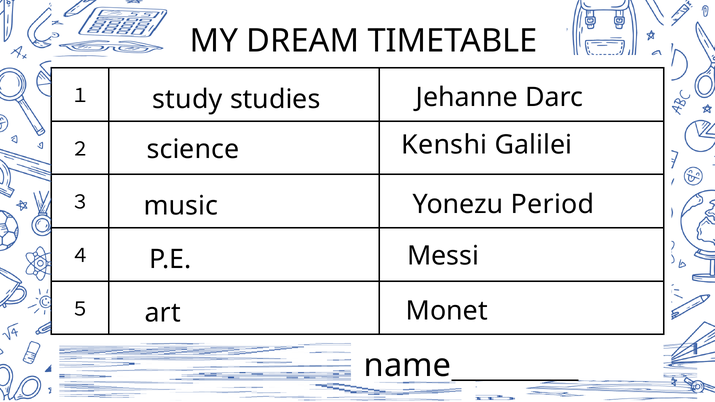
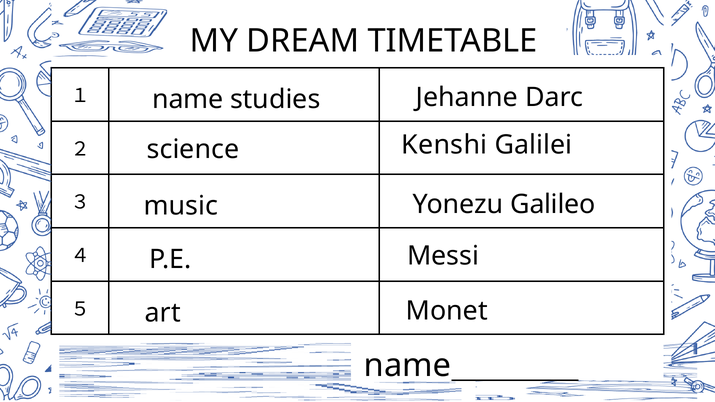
study: study -> name (188, 99)
Period: Period -> Galileo (553, 204)
